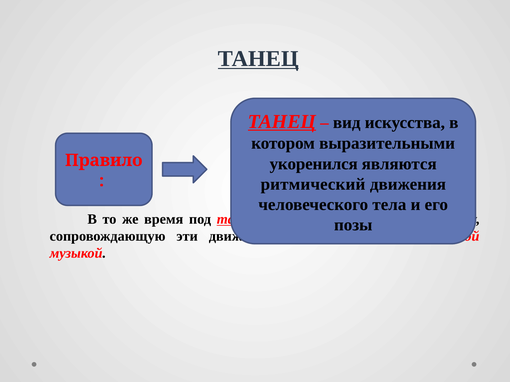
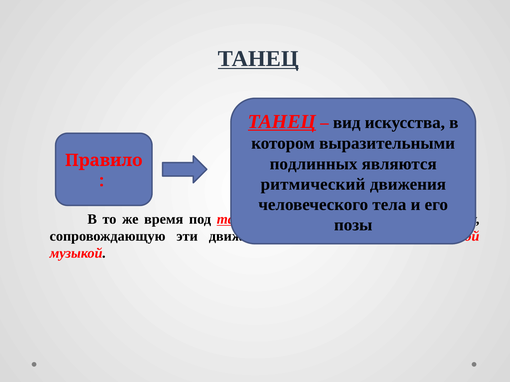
укоренился: укоренился -> подлинных (314, 164)
